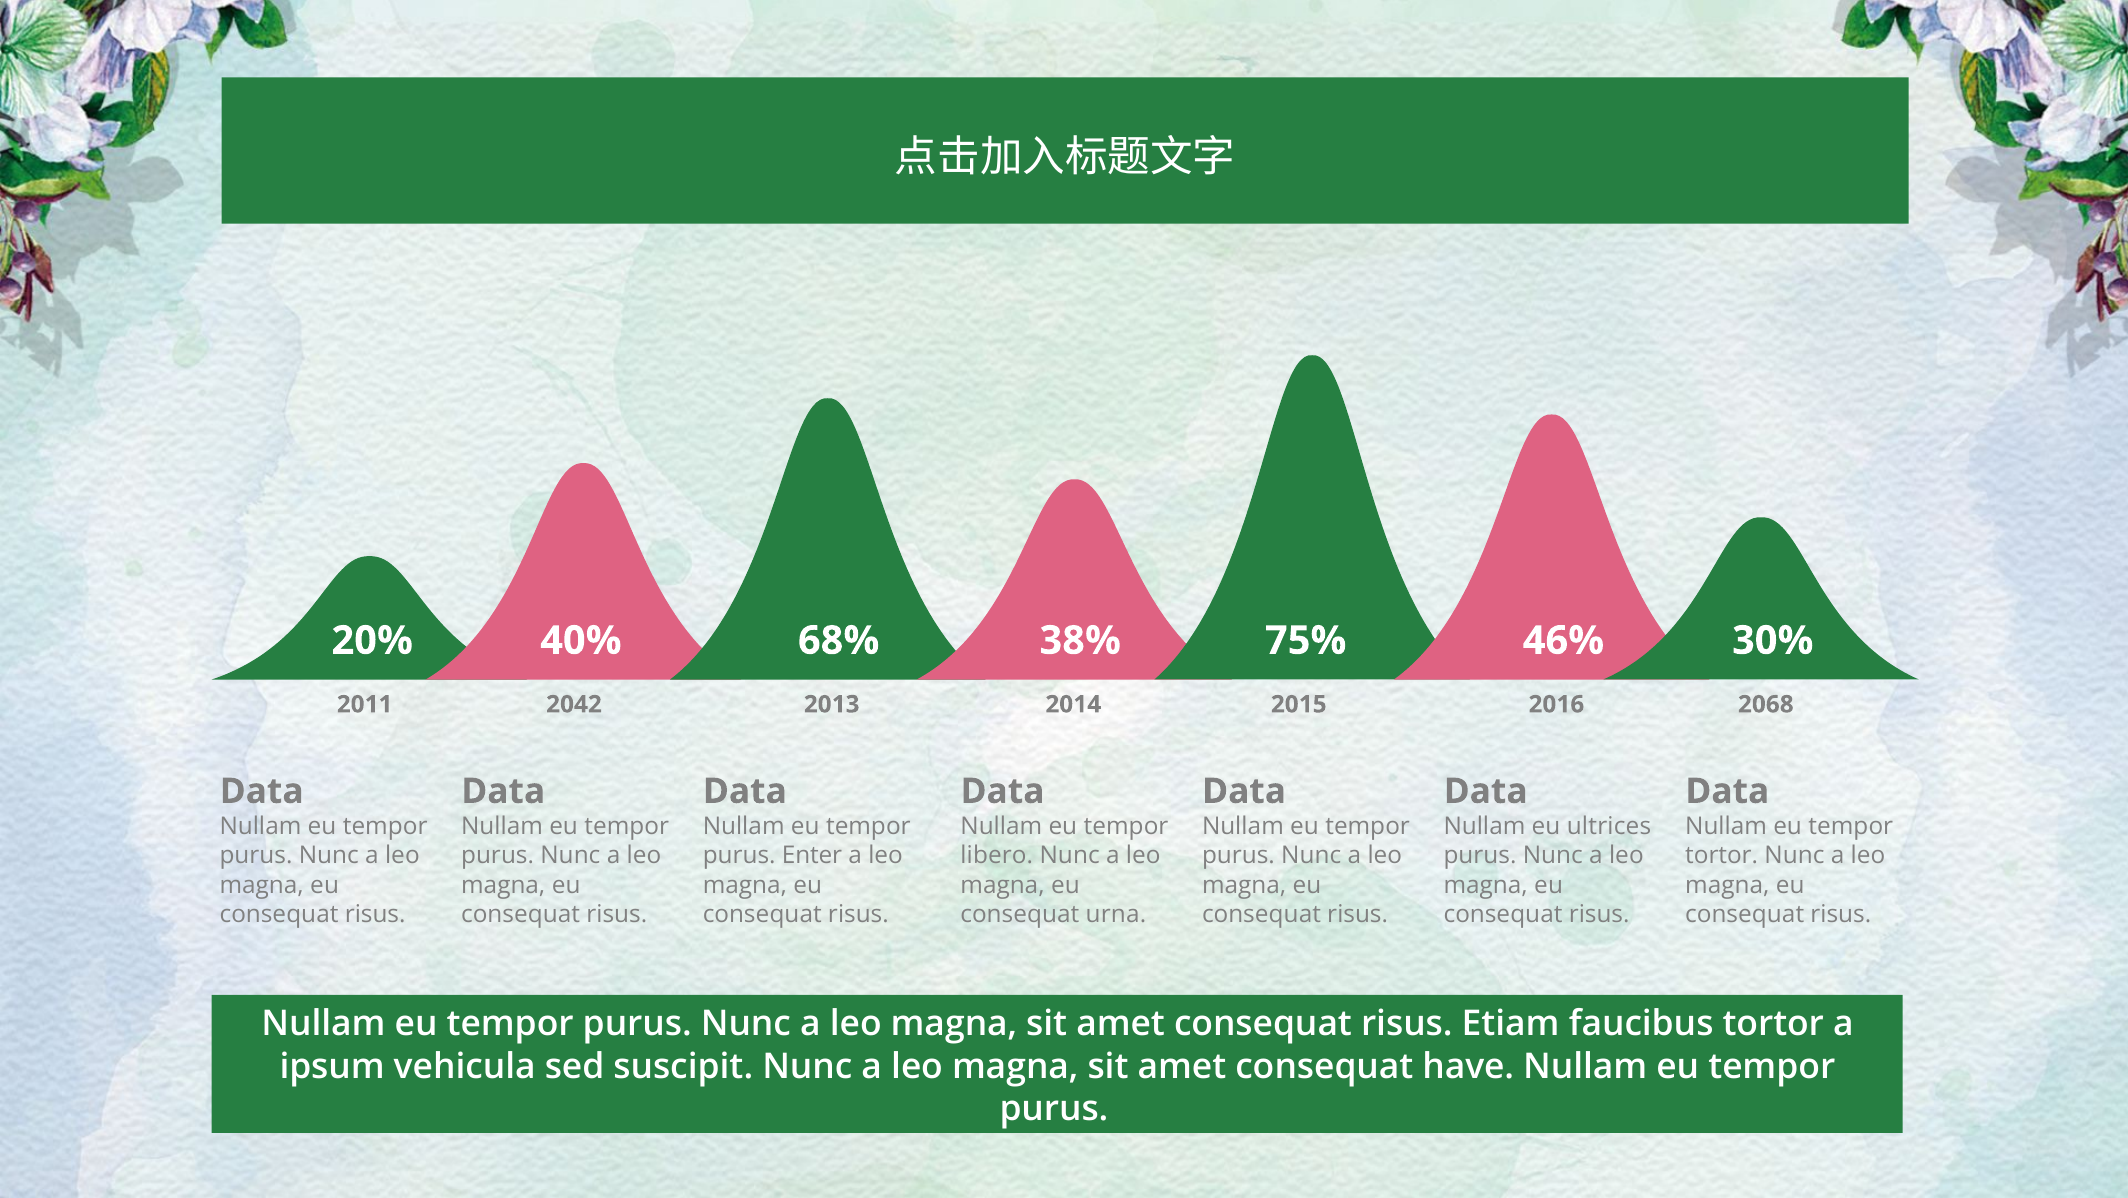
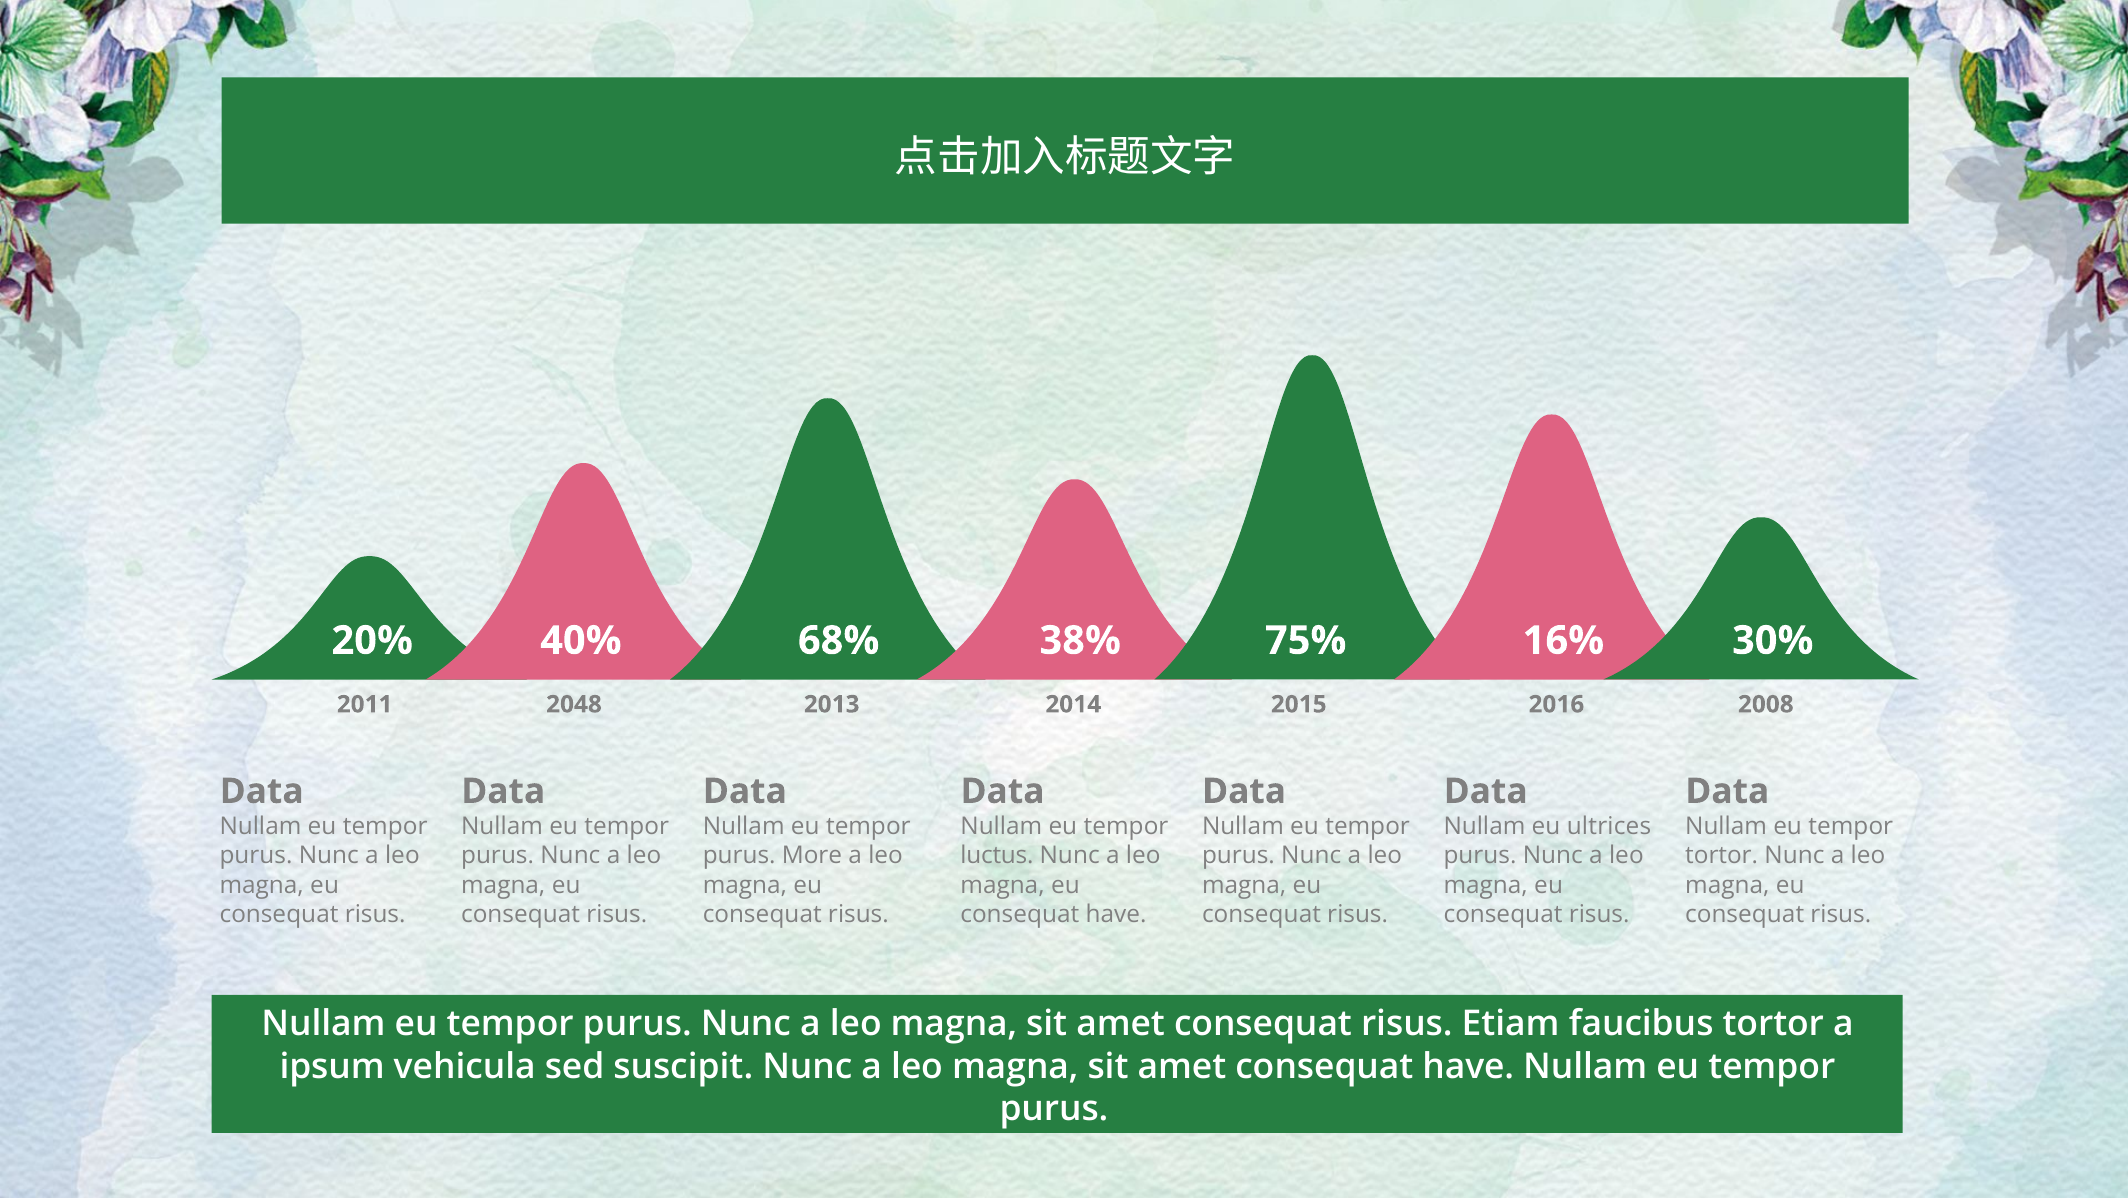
46%: 46% -> 16% (1563, 640)
2042: 2042 -> 2048 (574, 704)
2068: 2068 -> 2008 (1766, 704)
Enter: Enter -> More (812, 855)
libero: libero -> luctus (997, 855)
urna: urna -> have (1116, 914)
